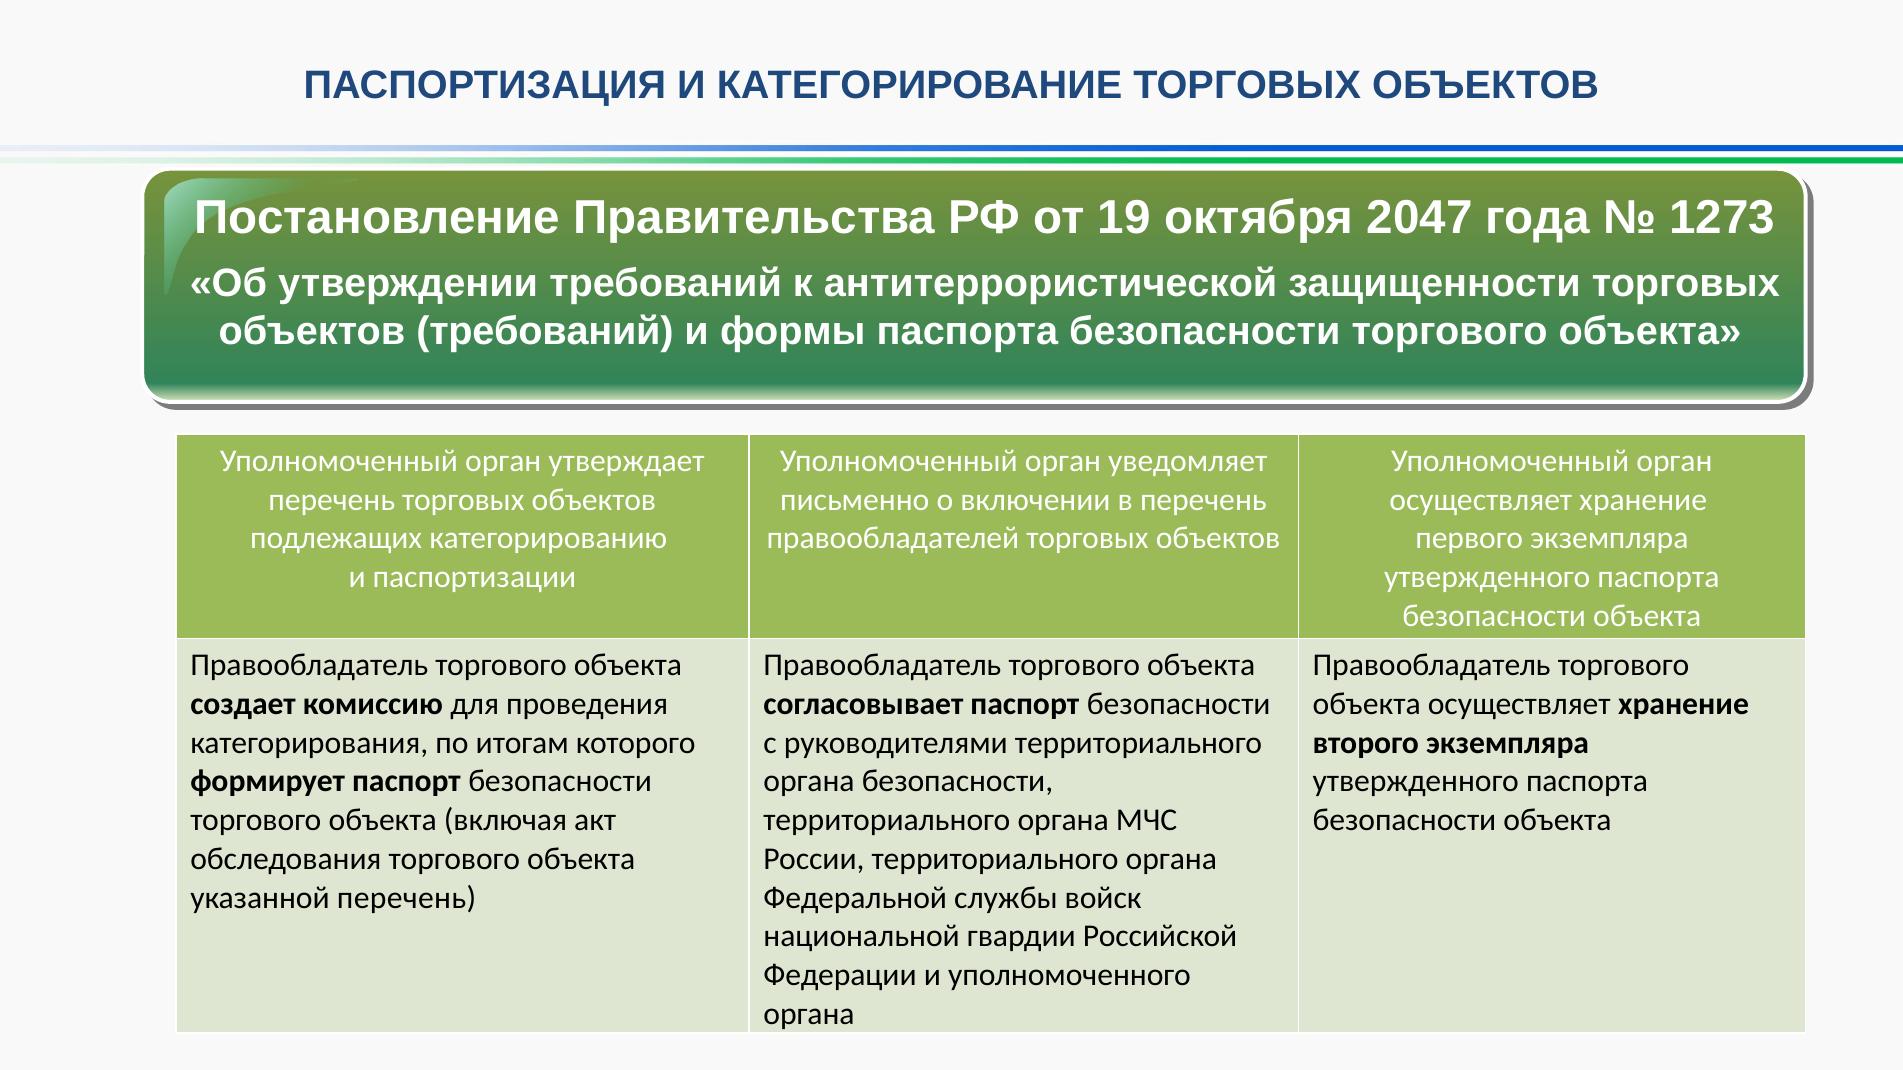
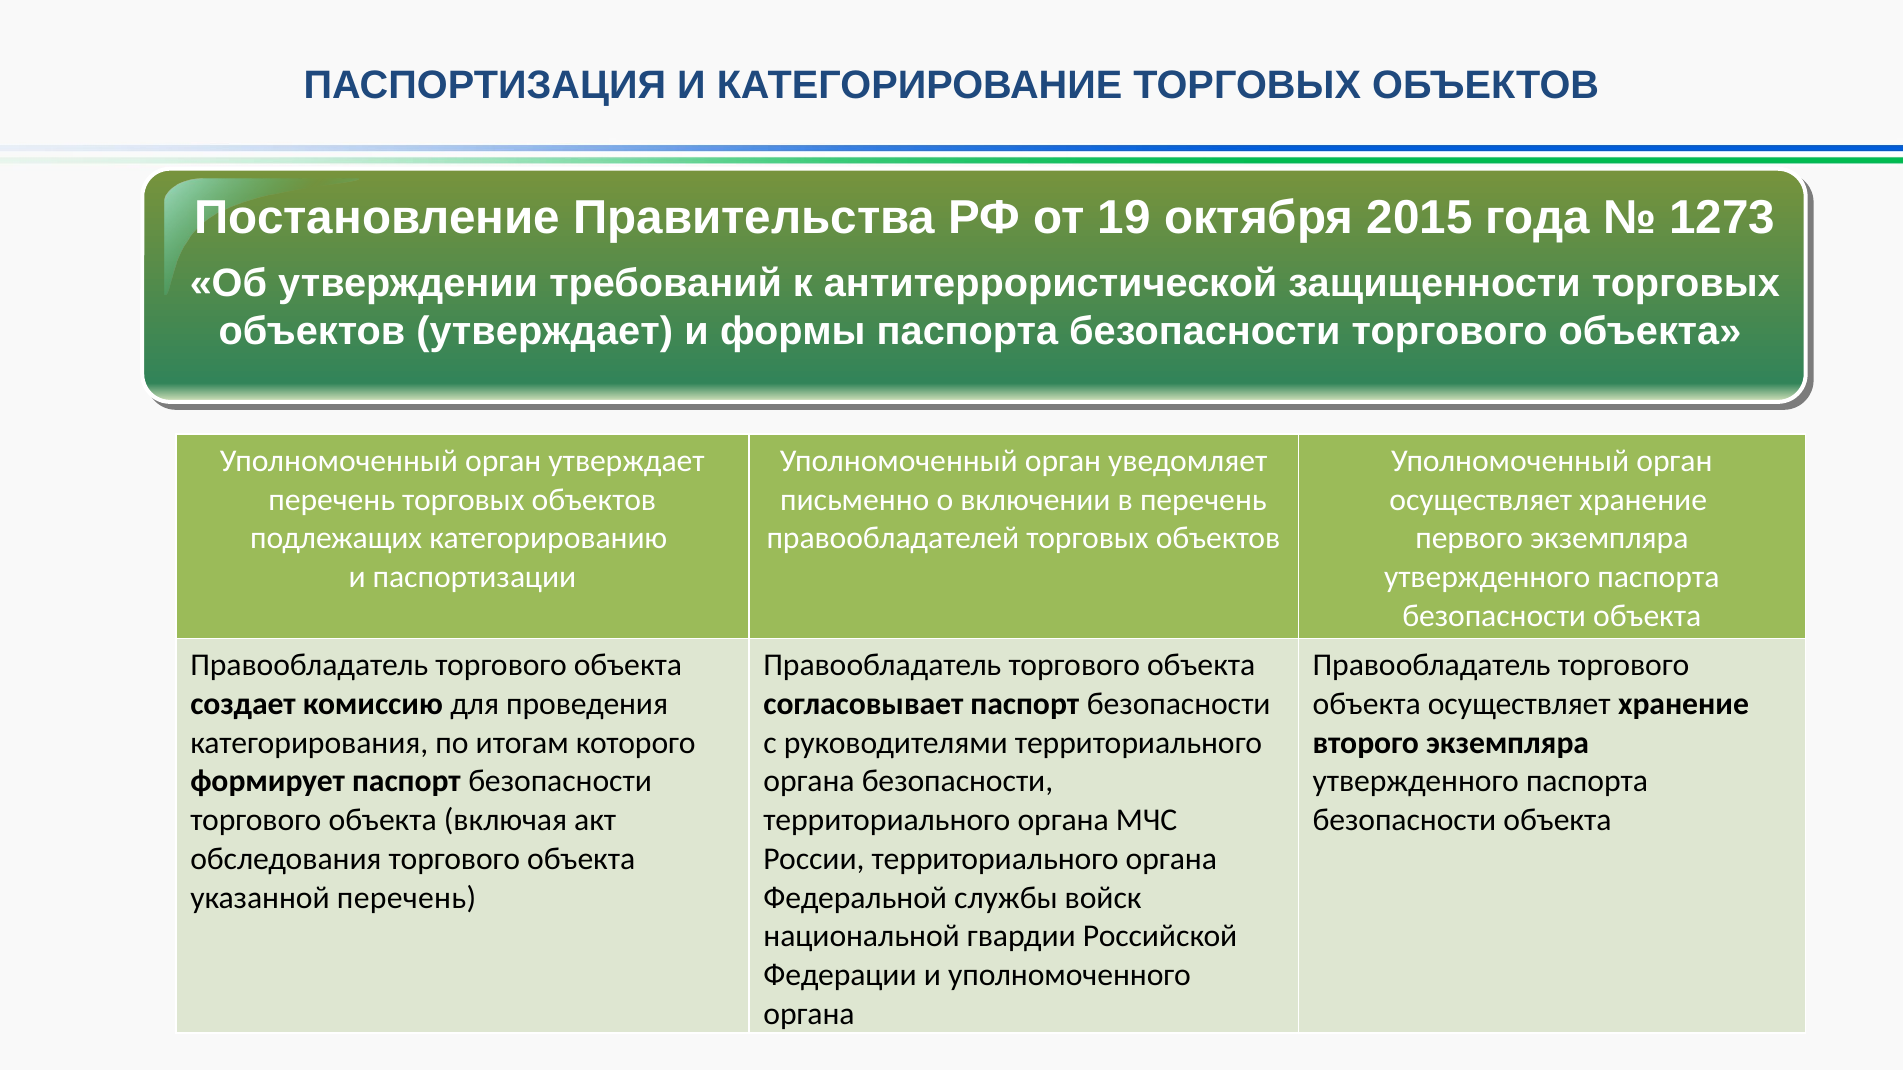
2047: 2047 -> 2015 (1420, 217)
объектов требований: требований -> утверждает (545, 331)
